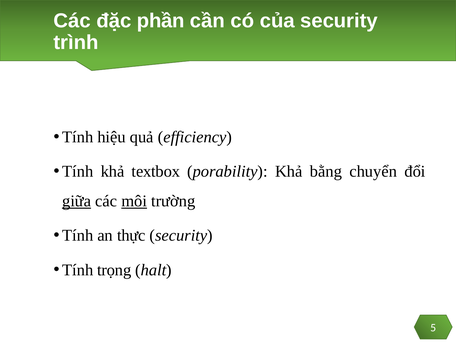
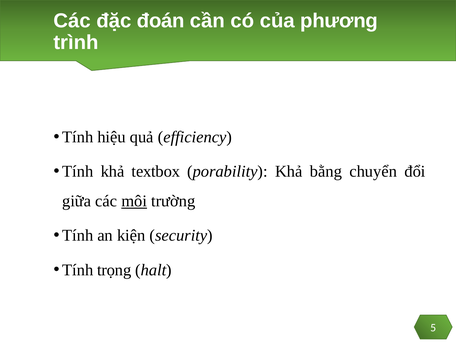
phần: phần -> đoán (161, 21)
của security: security -> phương (339, 21)
giữa underline: present -> none (77, 201)
thực: thực -> kiện (131, 236)
